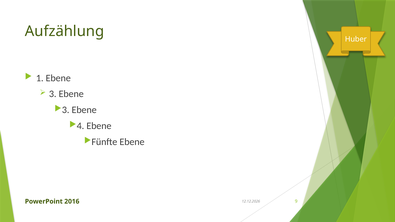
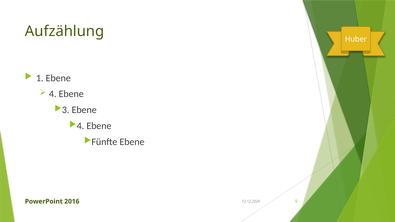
3: 3 -> 4 (53, 94)
